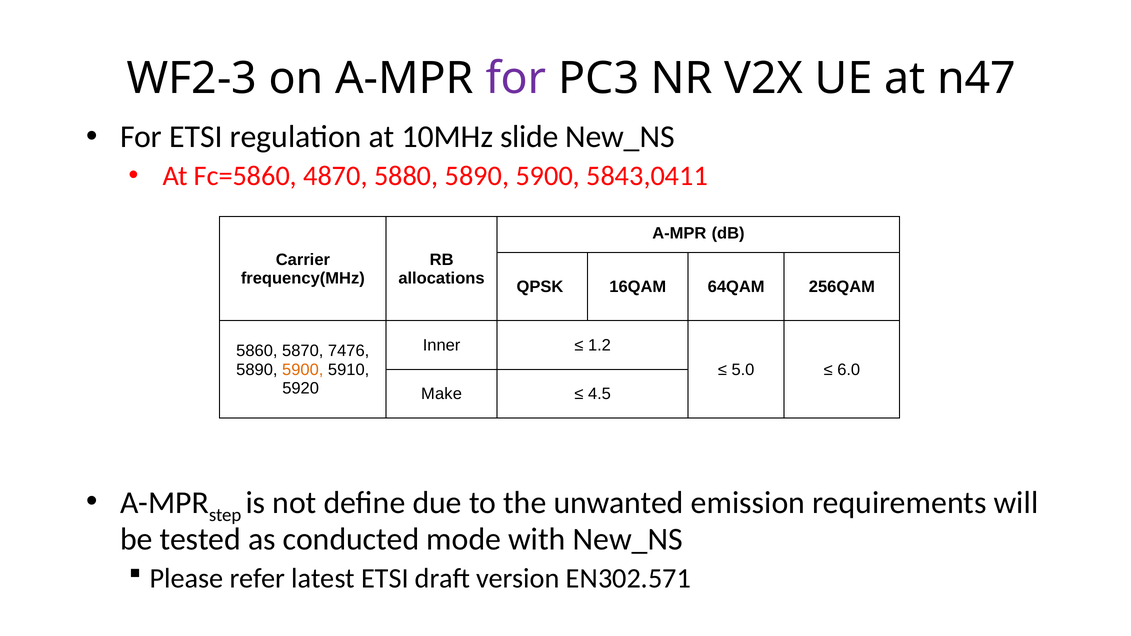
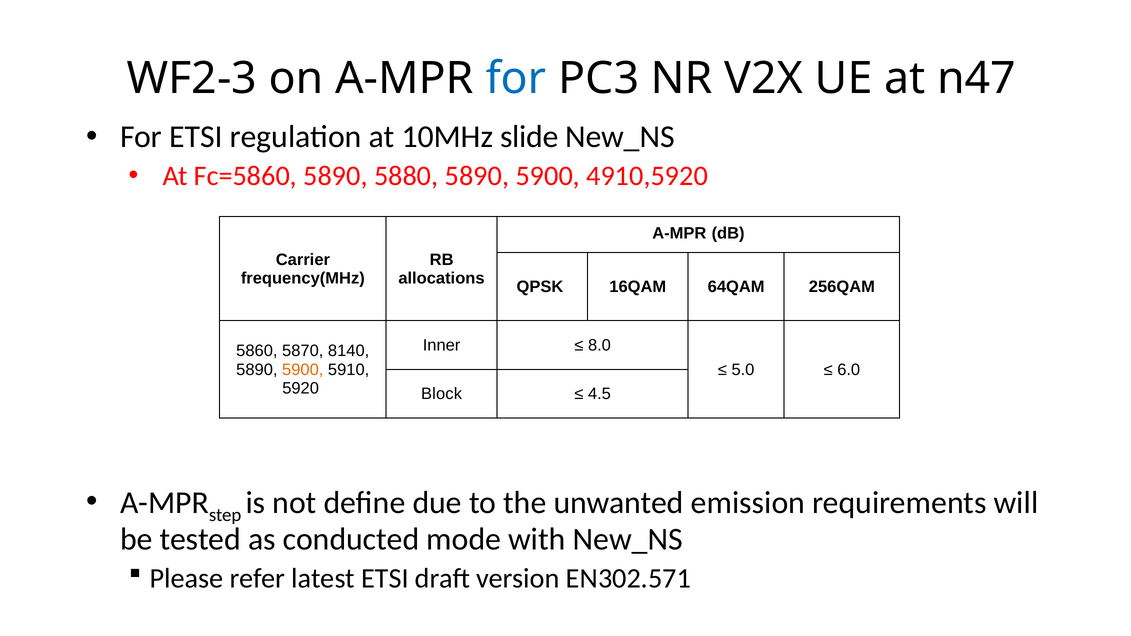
for colour: purple -> blue (516, 79)
Fc=5860 4870: 4870 -> 5890 (335, 176)
5843,0411: 5843,0411 -> 4910,5920 (647, 176)
1.2: 1.2 -> 8.0 (599, 345)
7476: 7476 -> 8140 (349, 351)
Make: Make -> Block (442, 394)
